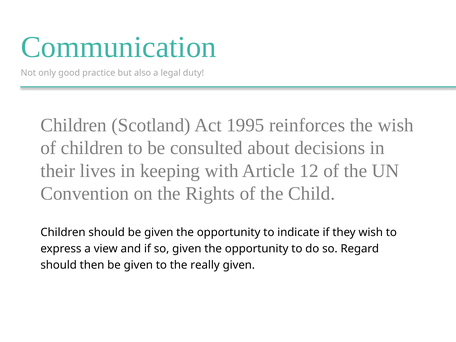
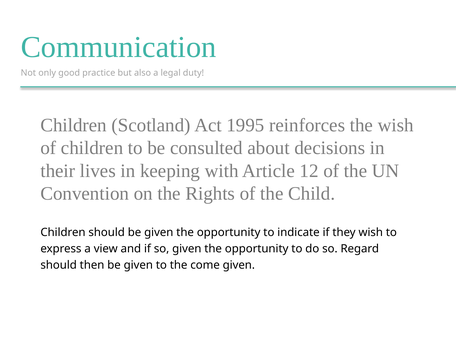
really: really -> come (205, 265)
